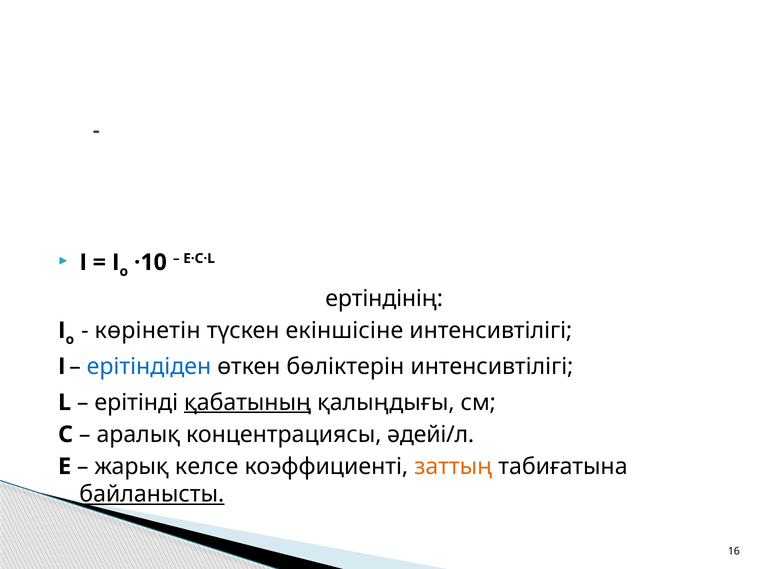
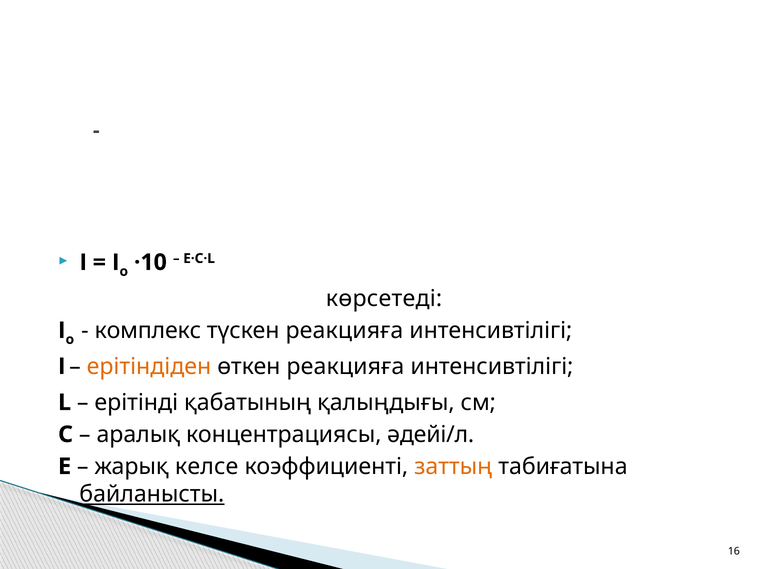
ертіндінің: ертіндінің -> көрсетеді (384, 298)
көрінетін: көрінетін -> комплекс (148, 330)
түскен екіншісіне: екіншісіне -> реакцияға (344, 330)
ерітіндіден colour: blue -> orange (149, 366)
өткен бөліктерін: бөліктерін -> реакцияға (345, 366)
қабатының underline: present -> none (248, 402)
